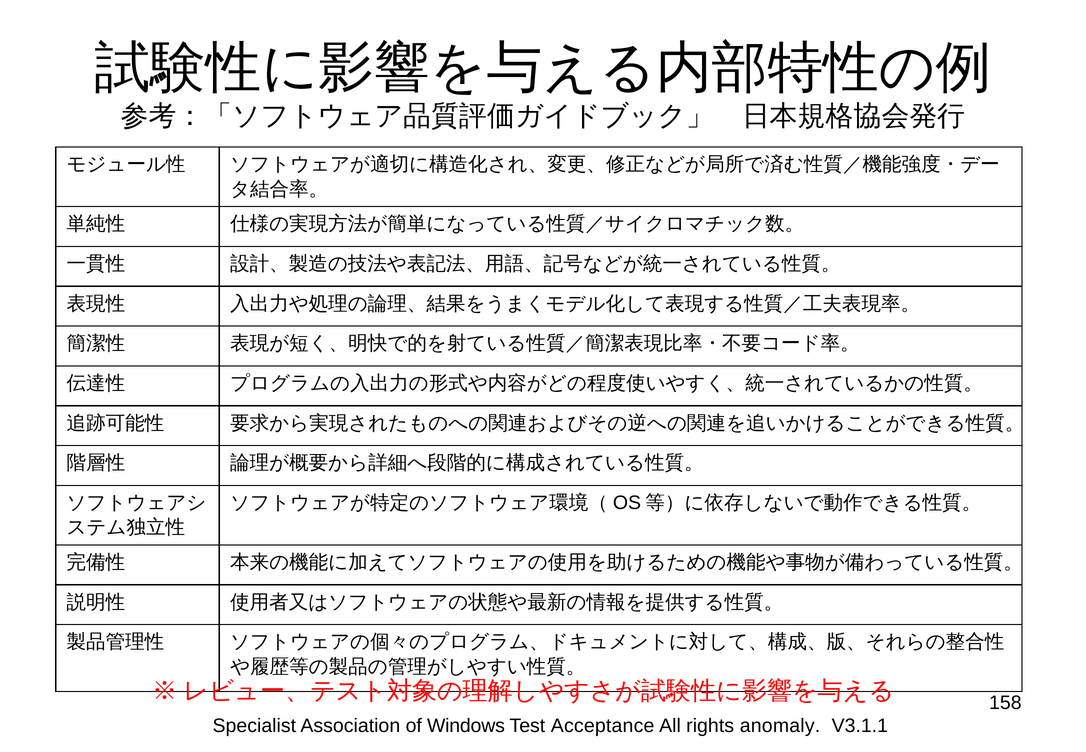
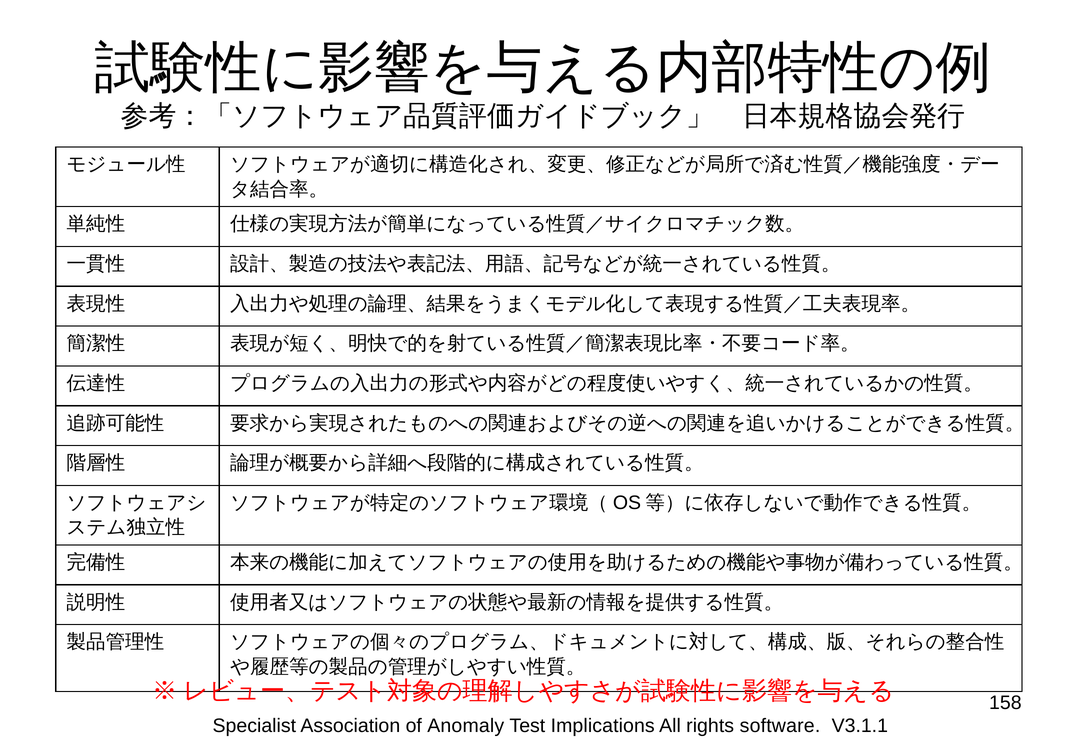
Windows: Windows -> Anomaly (466, 726)
Acceptance: Acceptance -> Implications (603, 726)
anomaly: anomaly -> software (780, 726)
